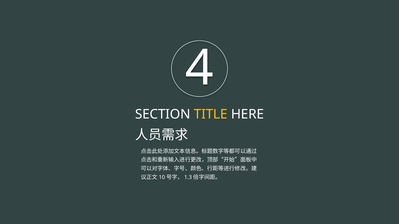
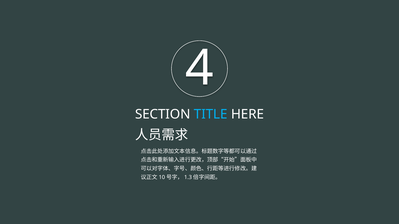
TITLE colour: yellow -> light blue (211, 115)
